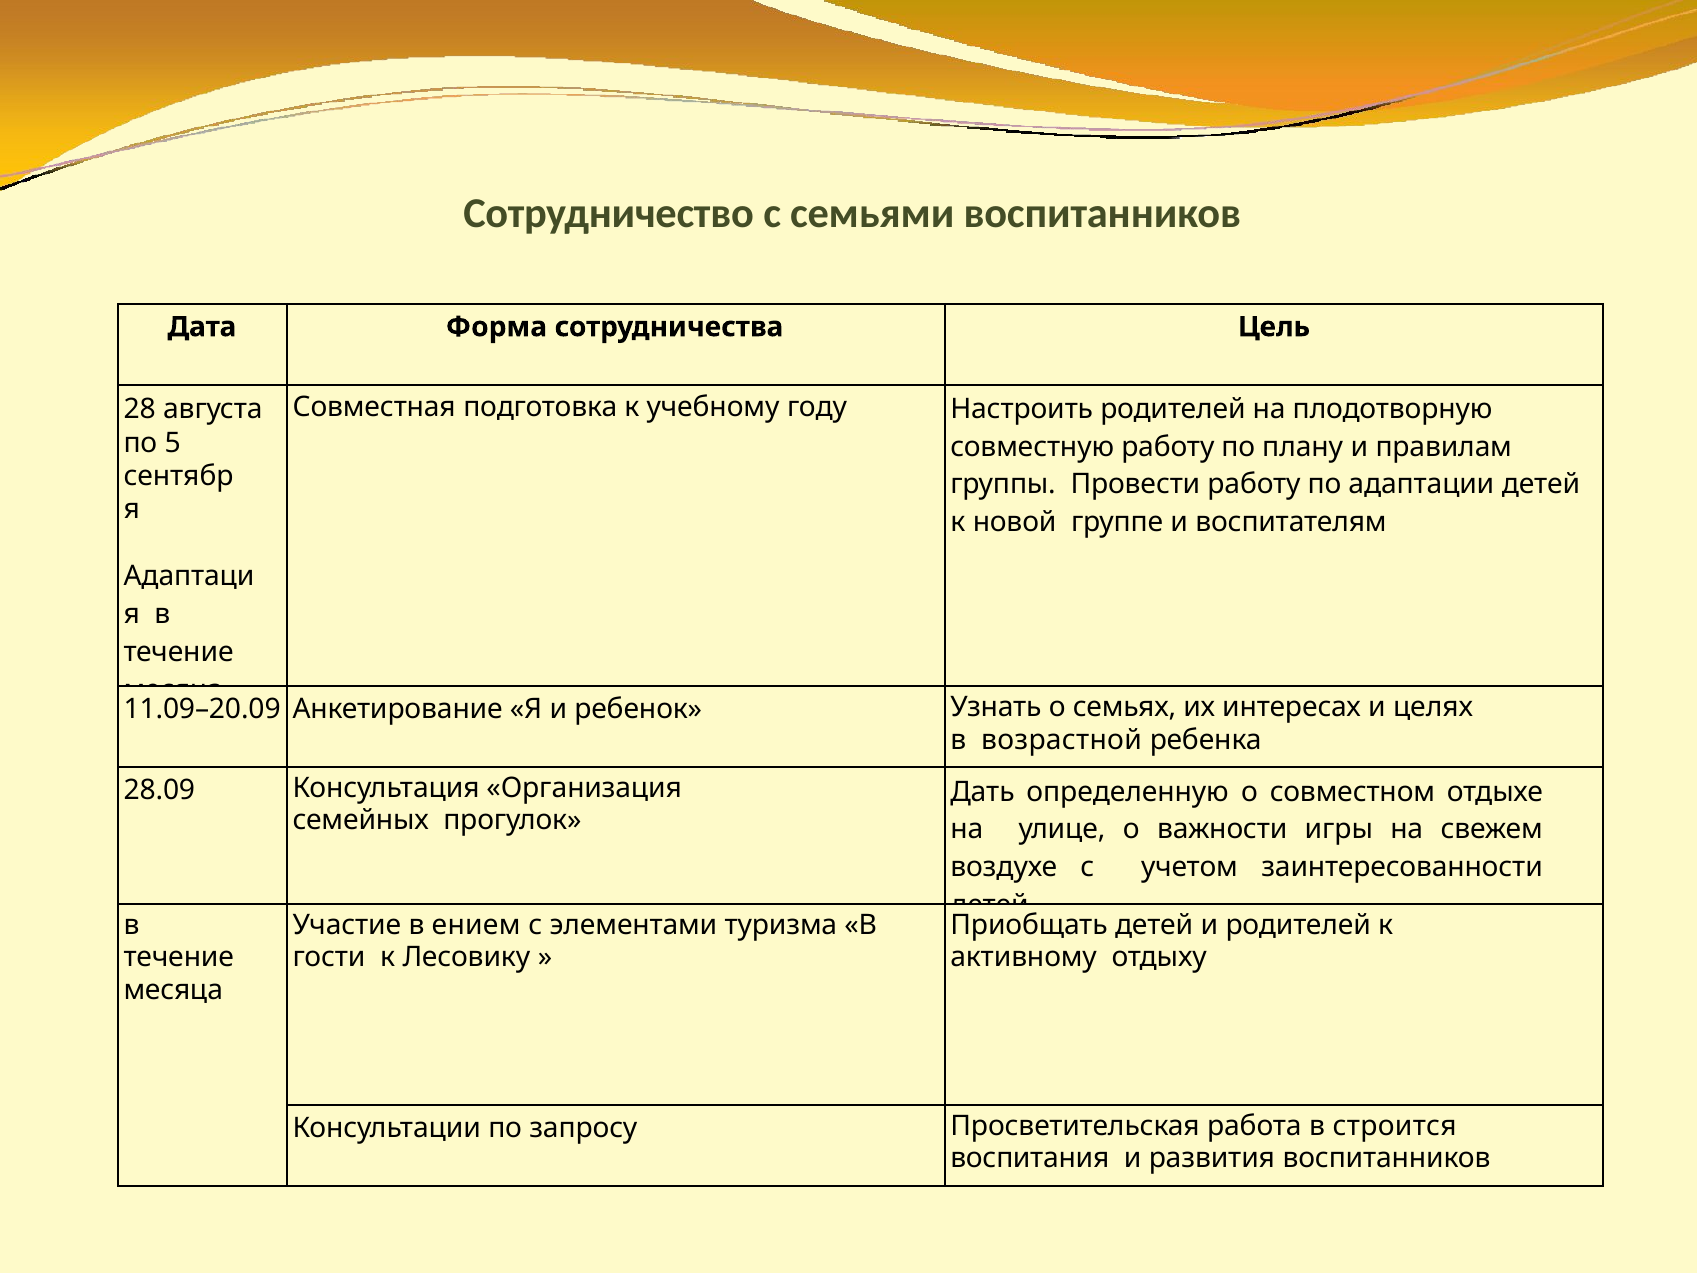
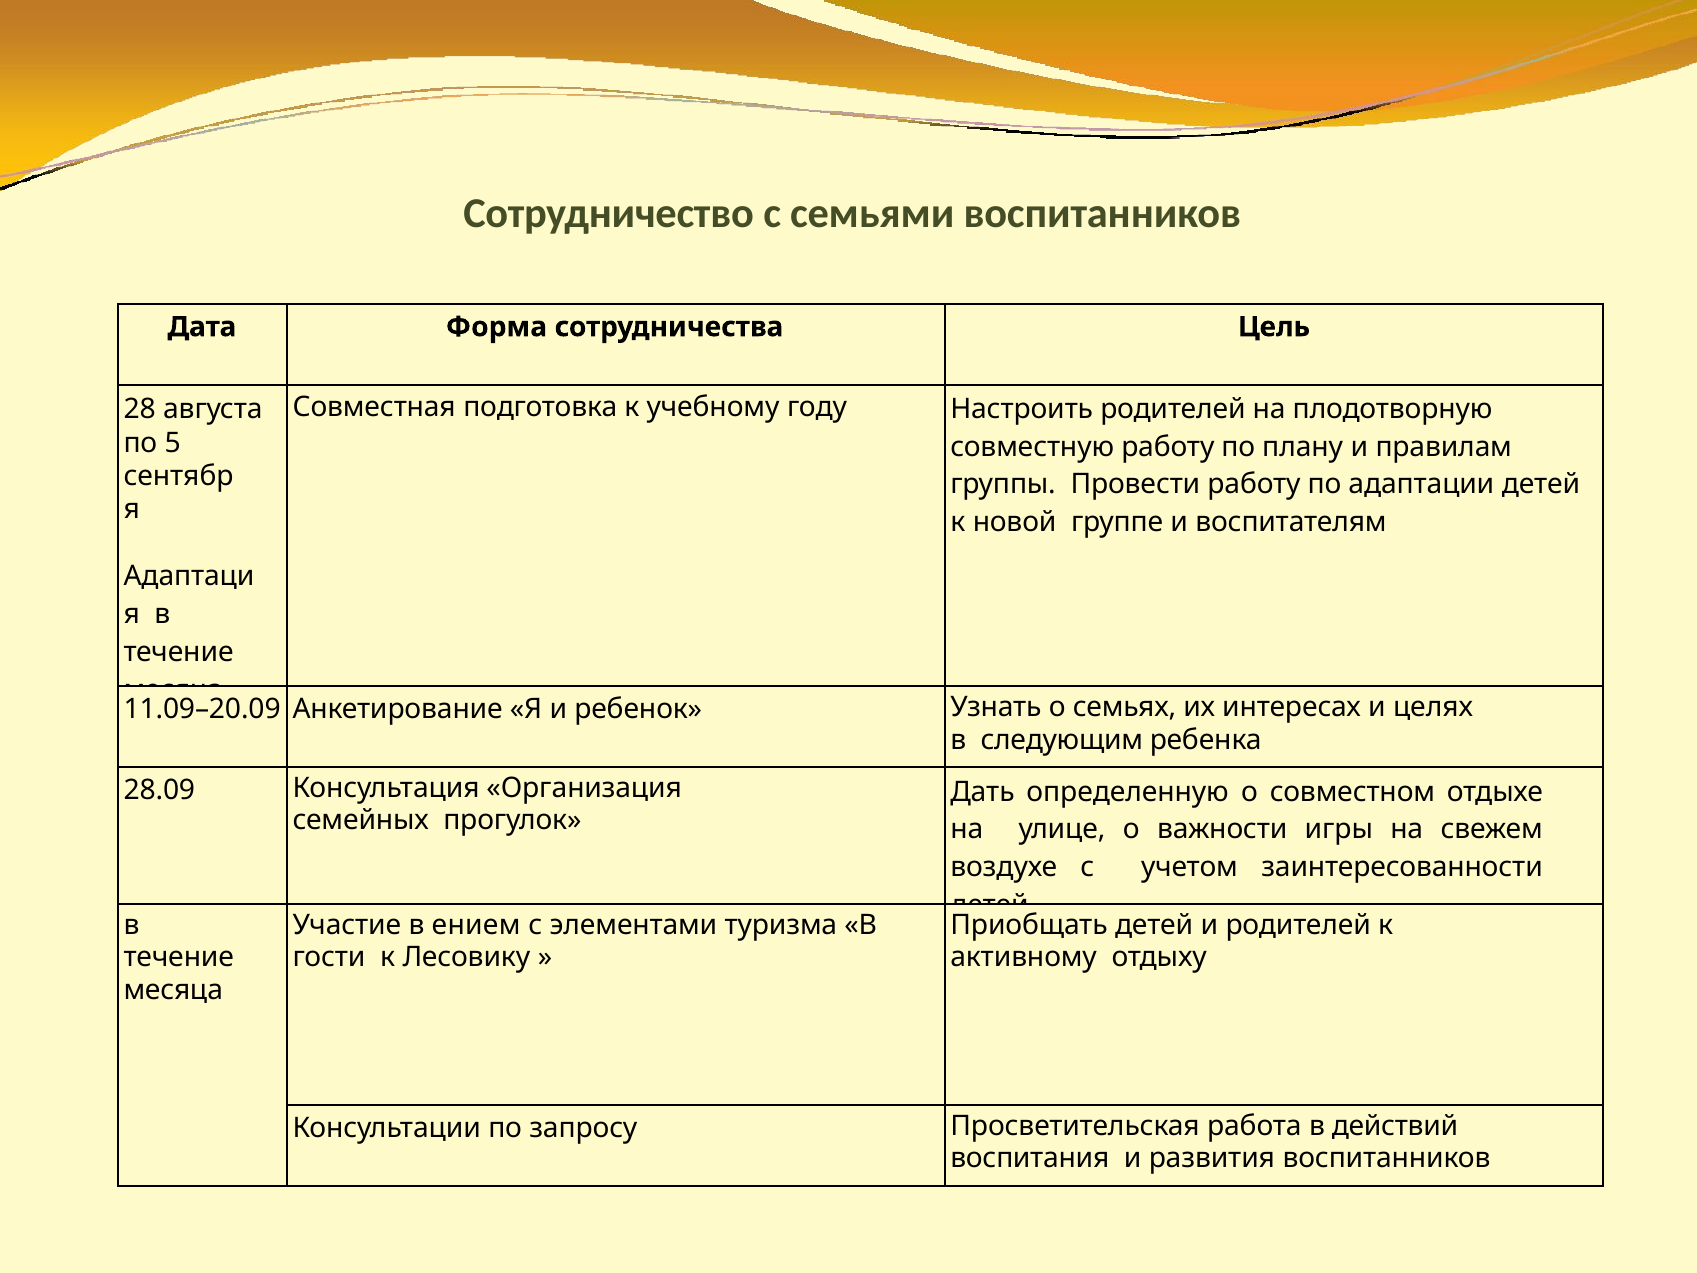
возрастной: возрастной -> следующим (1062, 740)
строится: строится -> действий (1395, 1125)
